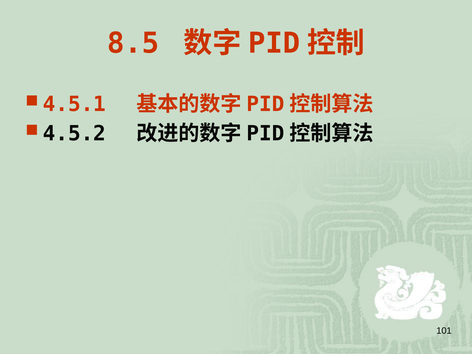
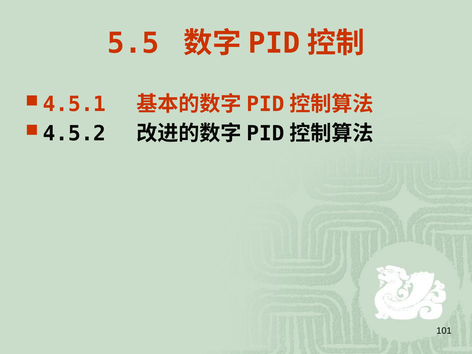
8.5: 8.5 -> 5.5 (133, 43)
